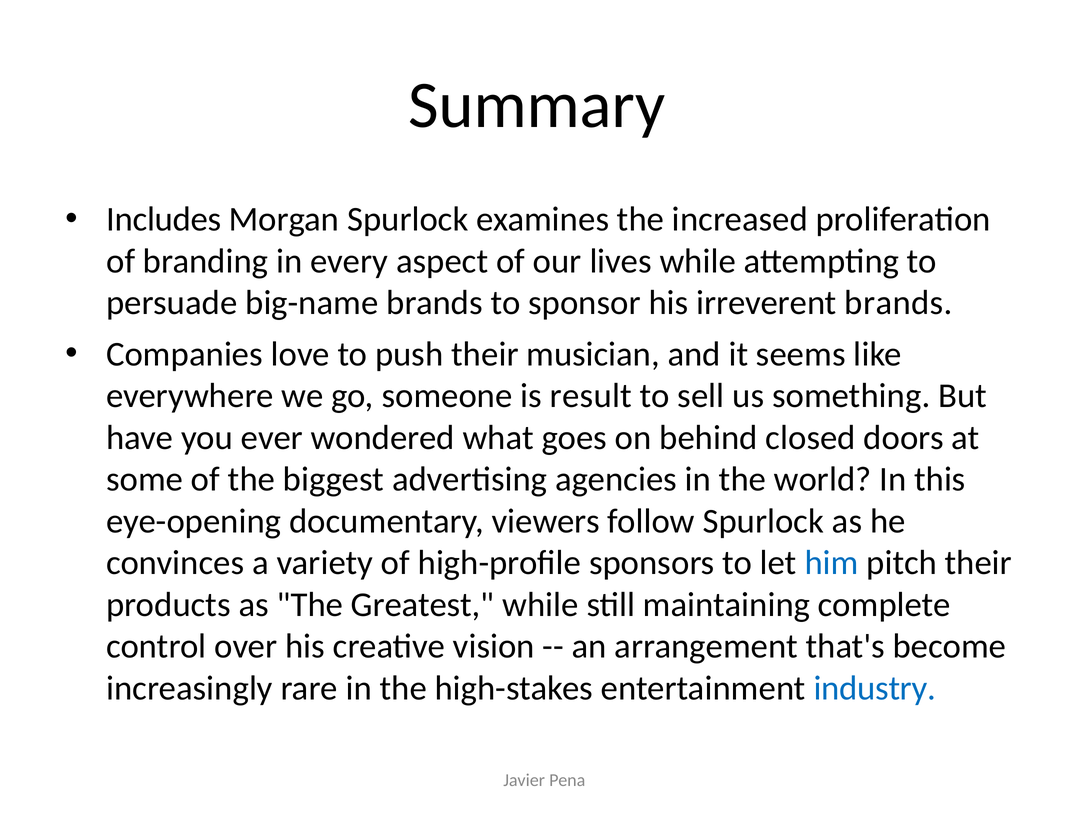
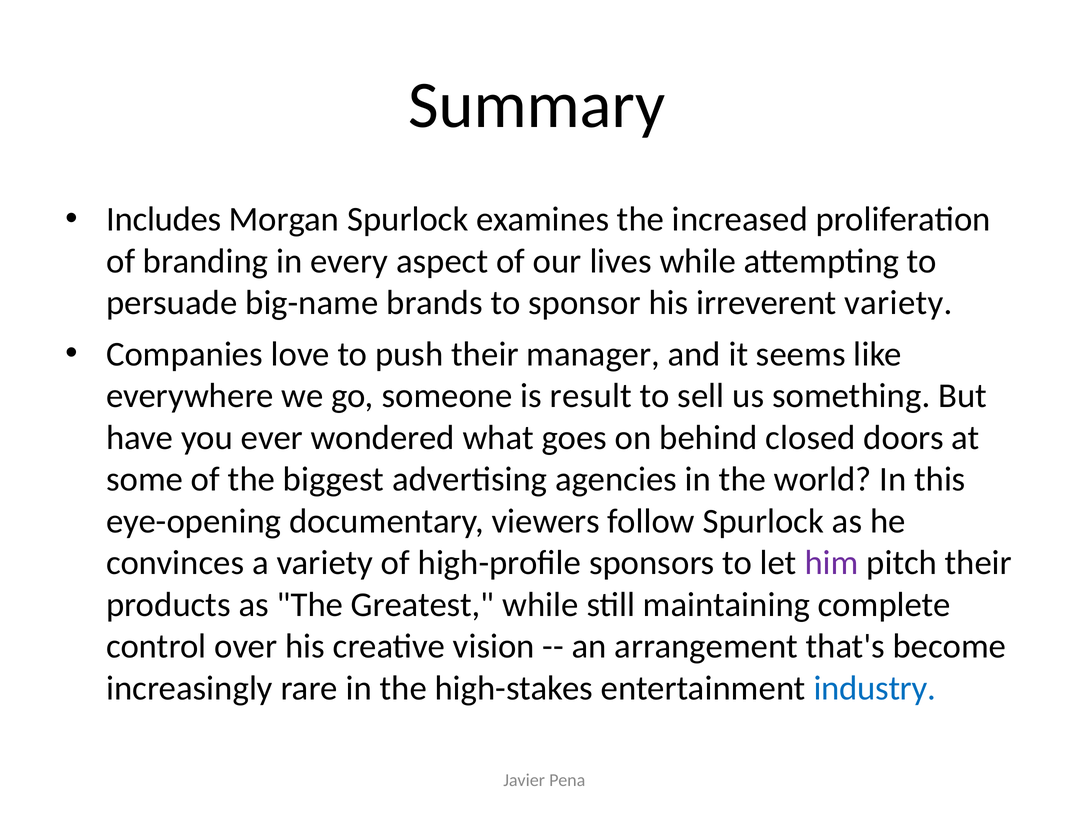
irreverent brands: brands -> variety (898, 303)
musician: musician -> manager (593, 354)
him colour: blue -> purple (832, 563)
